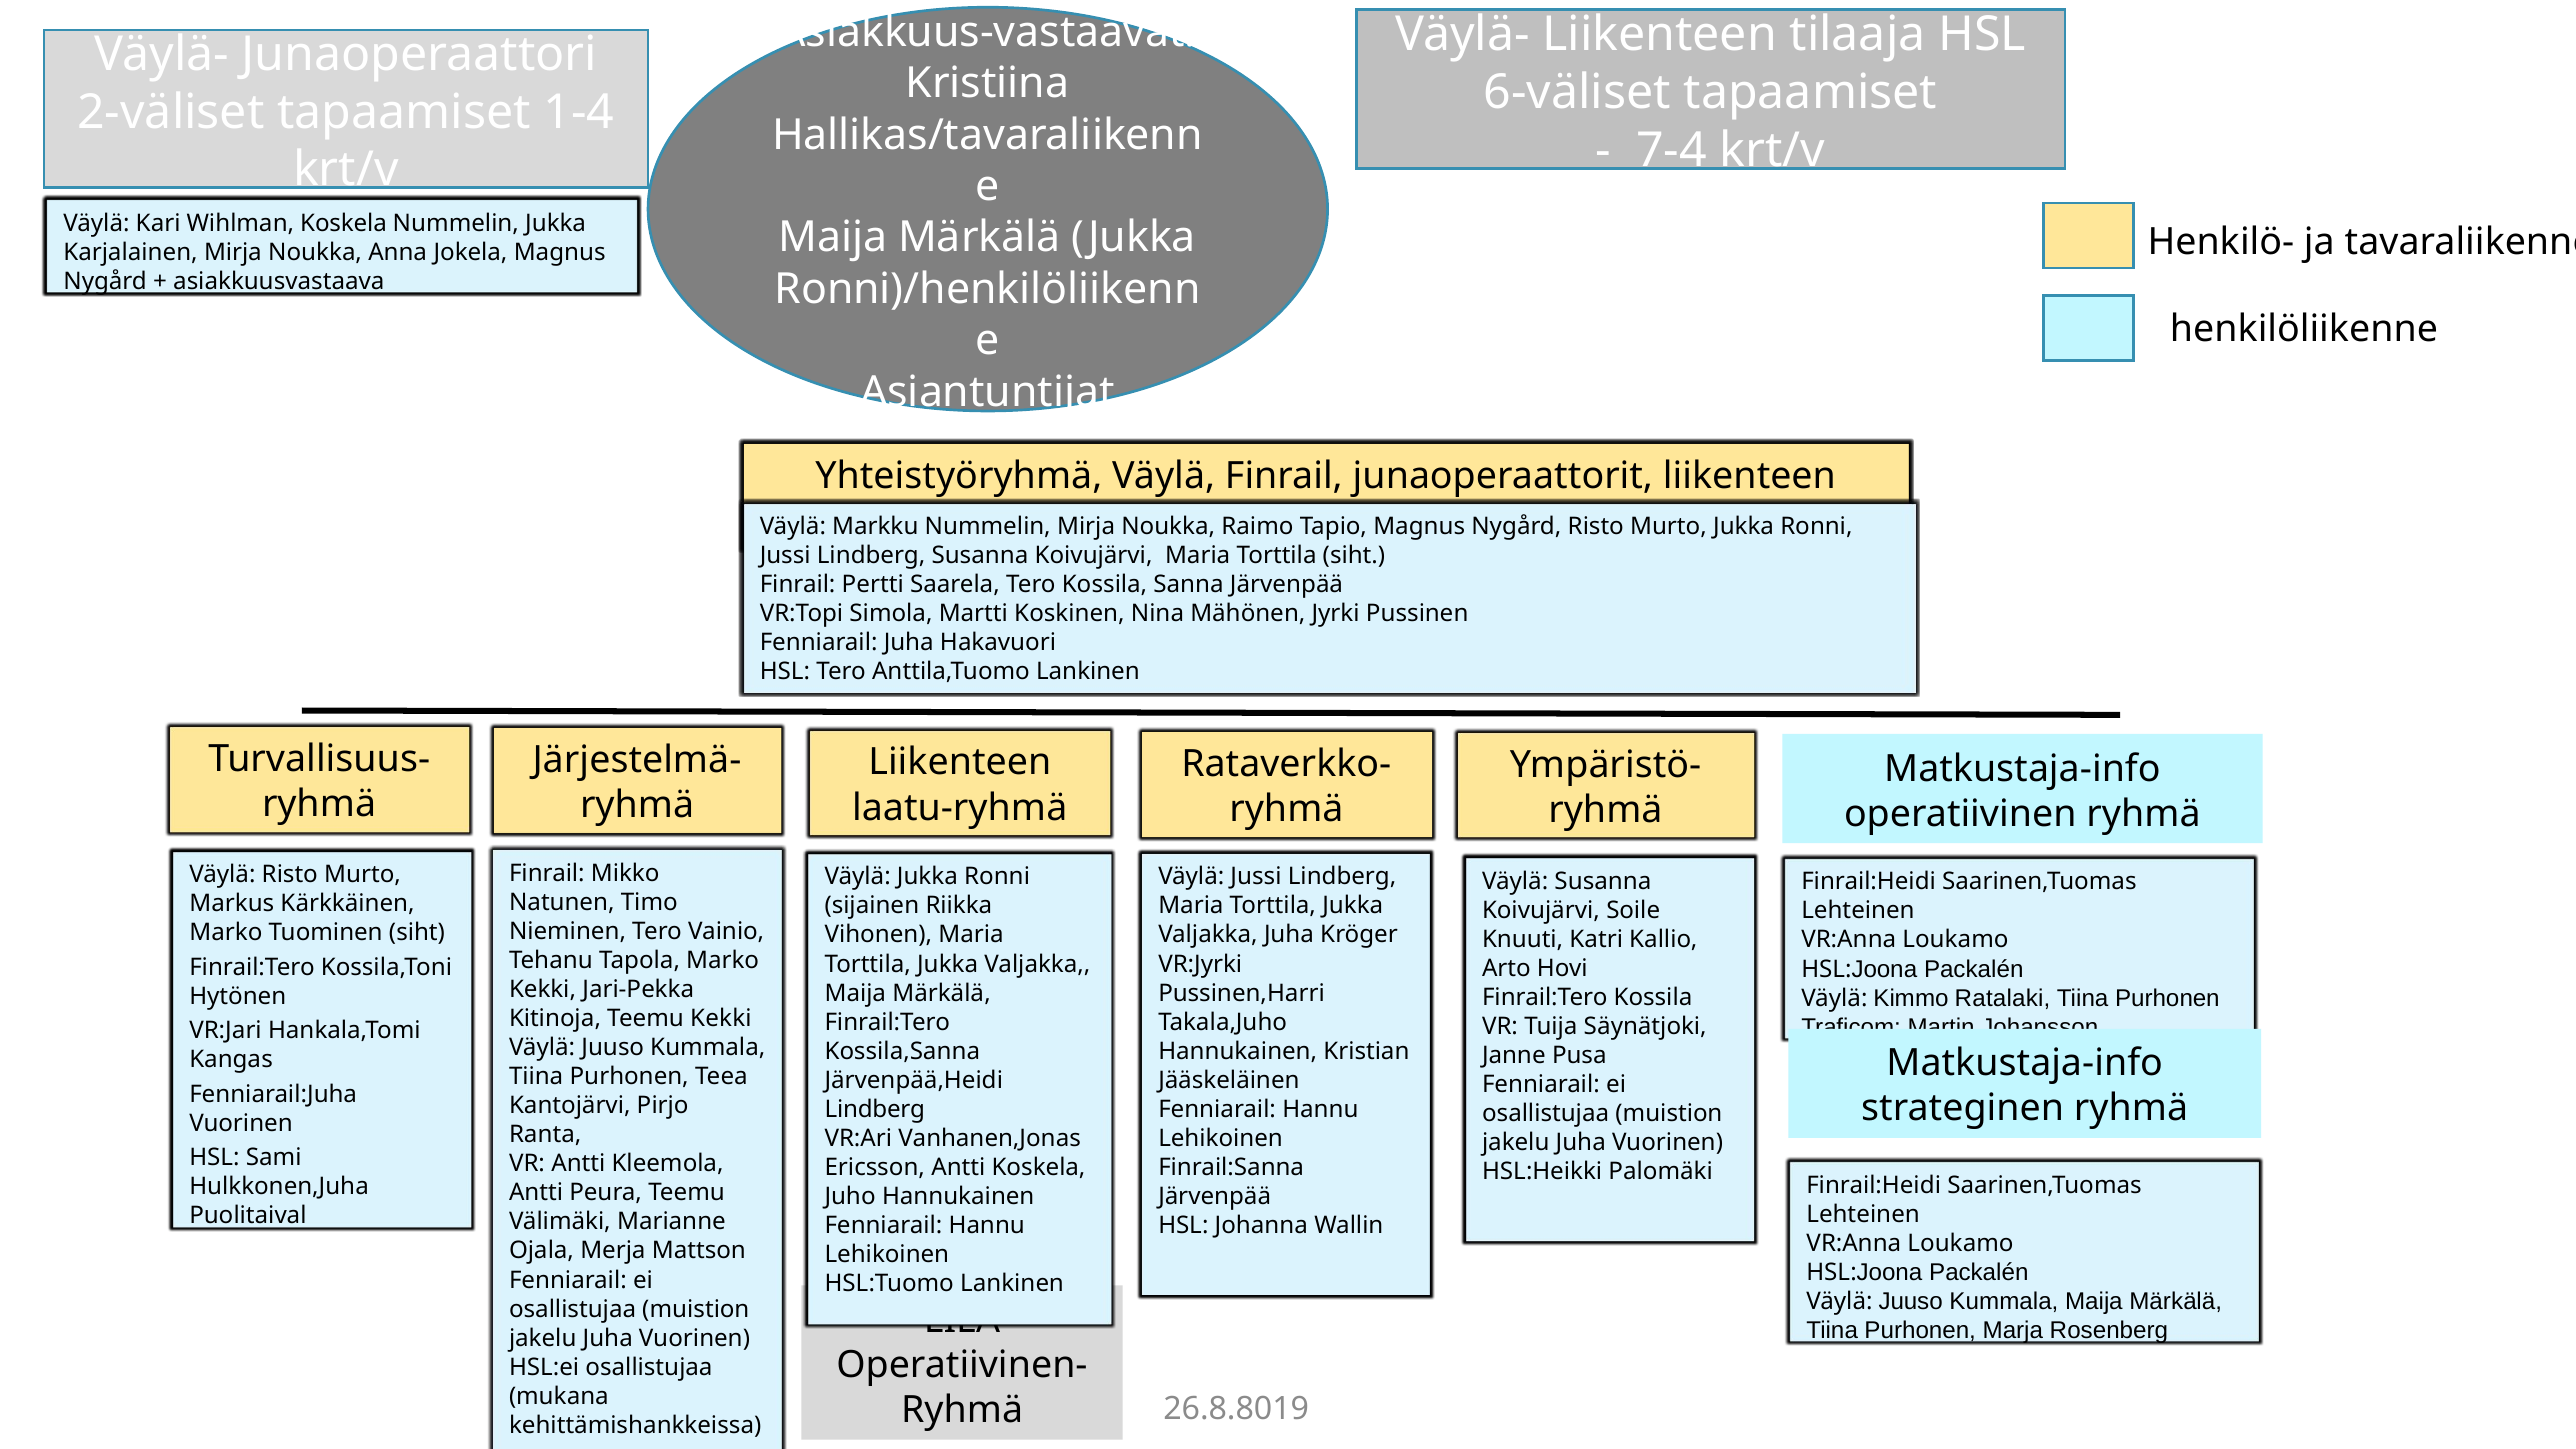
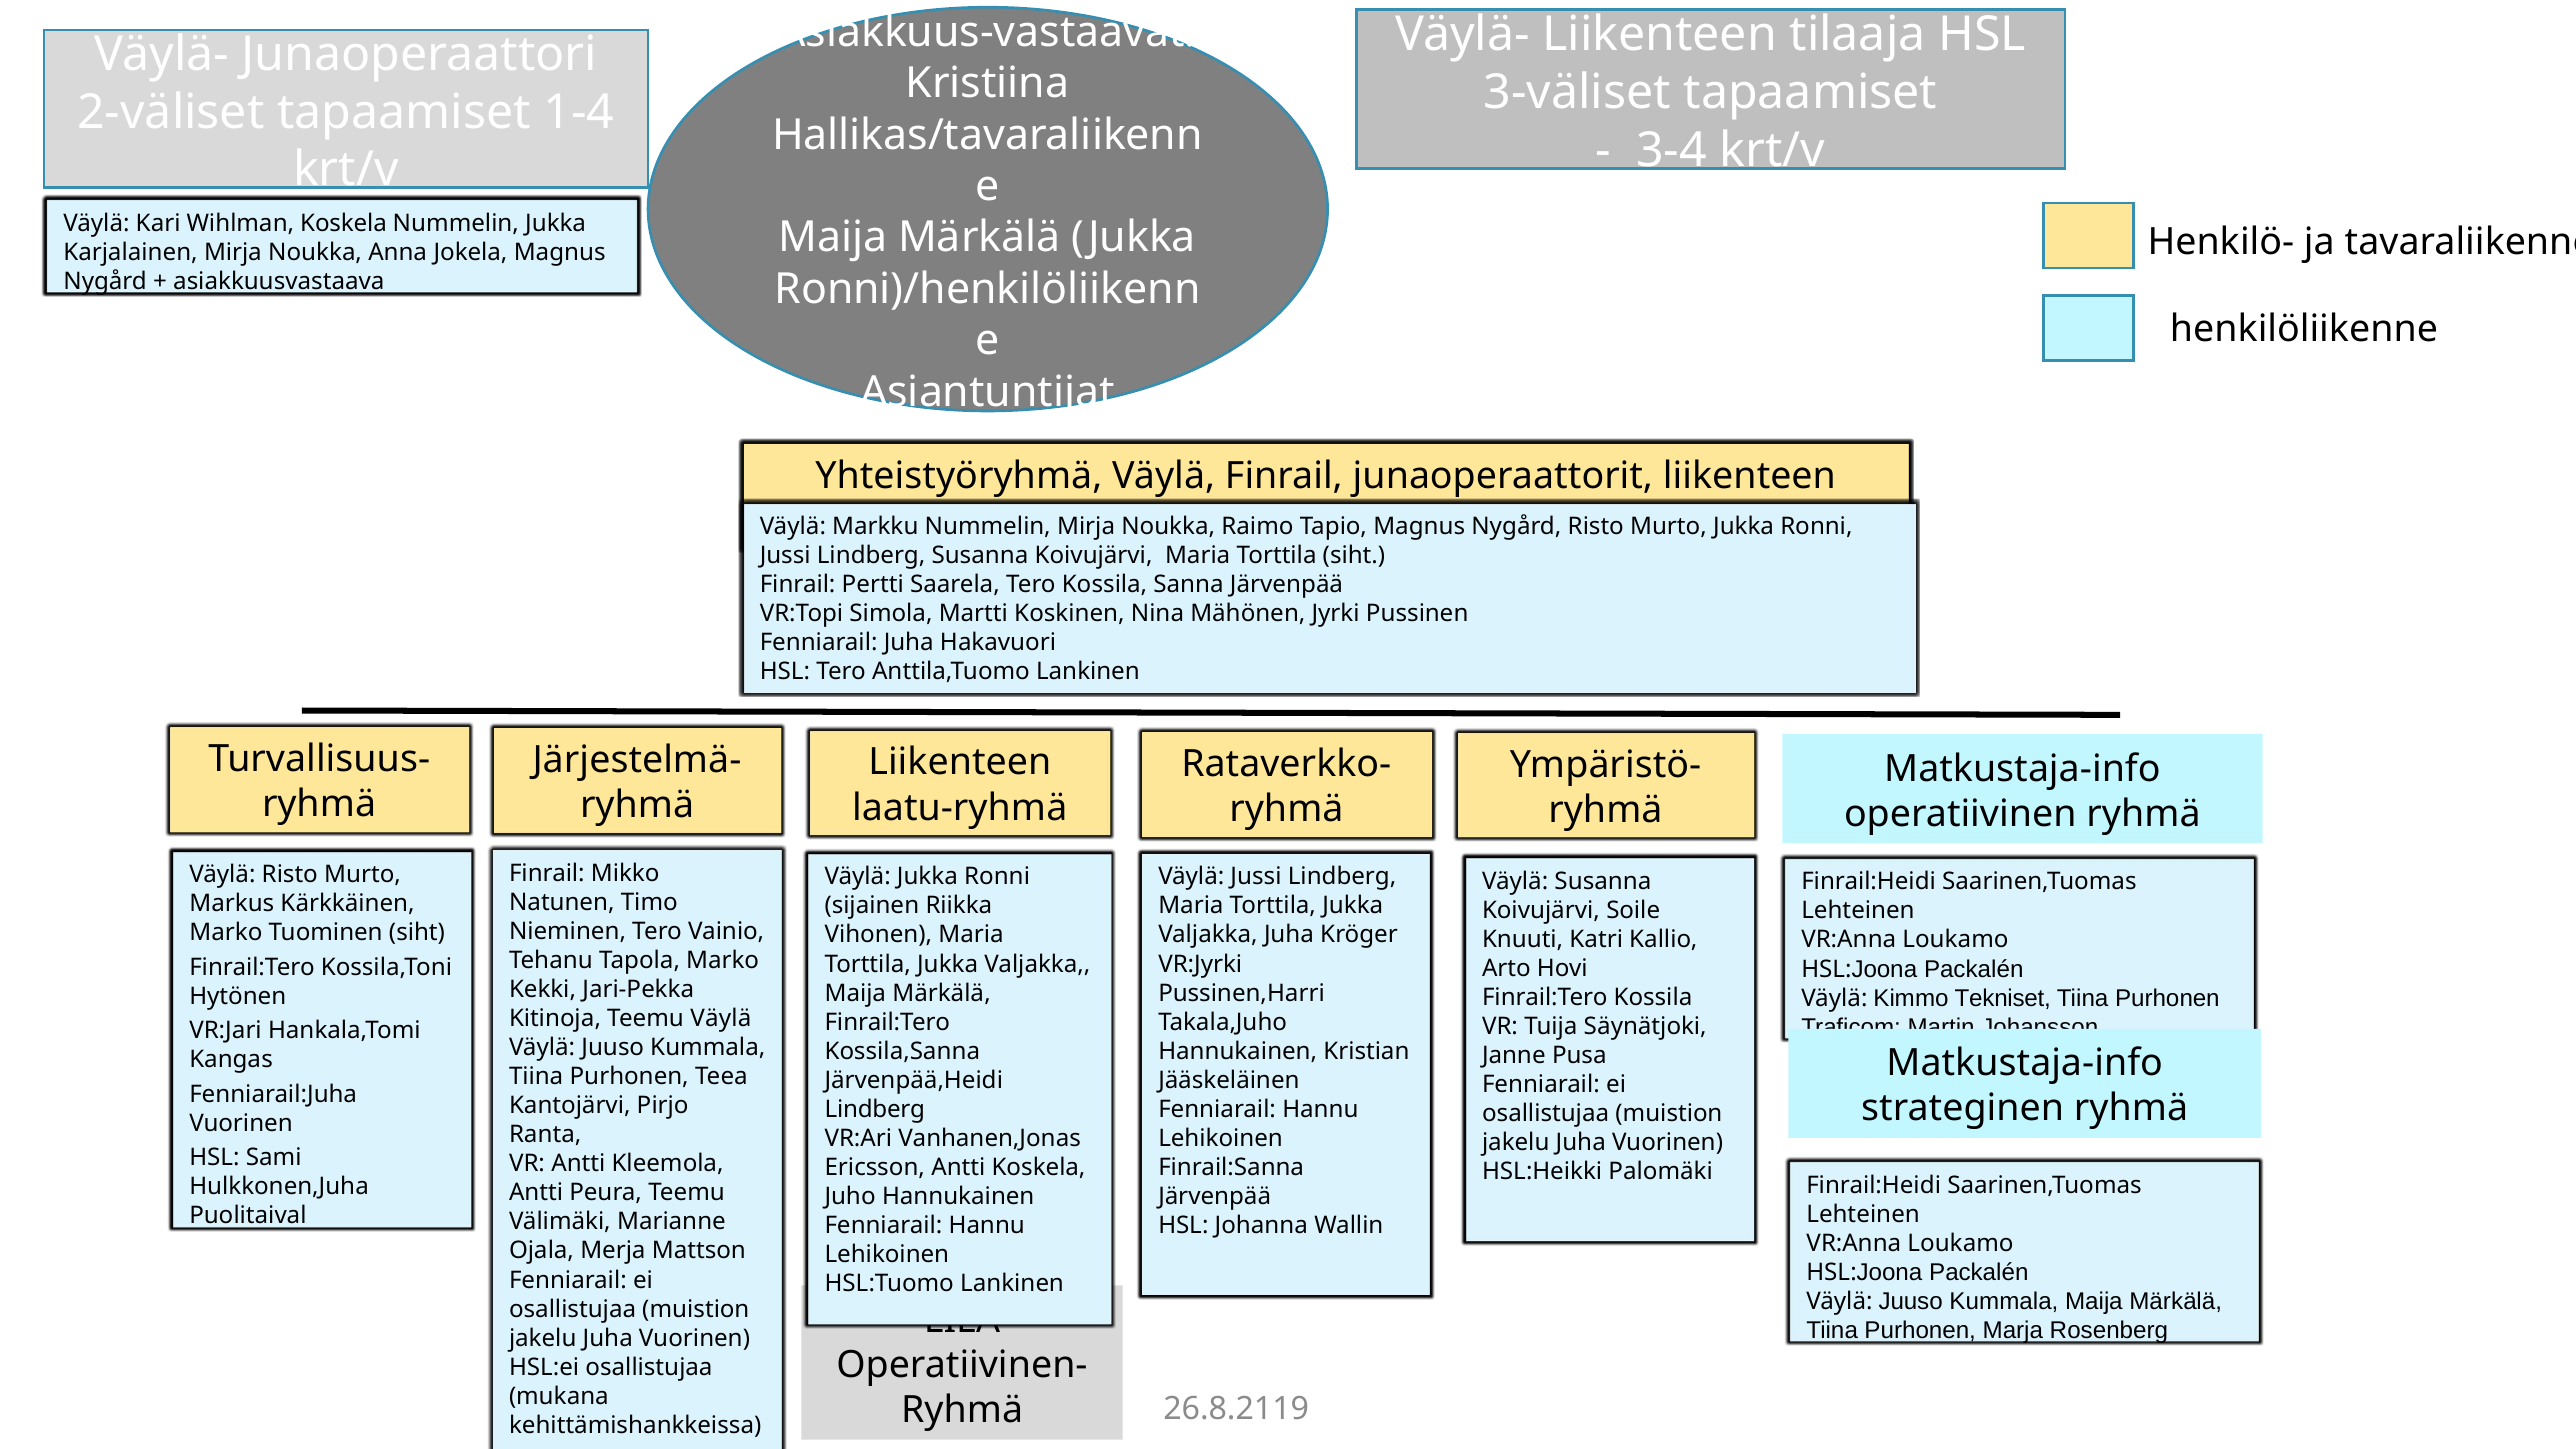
6-väliset: 6-väliset -> 3-väliset (1577, 92)
7-4: 7-4 -> 3-4 (1672, 150)
Ratalaki: Ratalaki -> Tekniset (2003, 998)
Teemu Kekki: Kekki -> Väylä (721, 1019)
26.8.8019: 26.8.8019 -> 26.8.2119 (1236, 1409)
